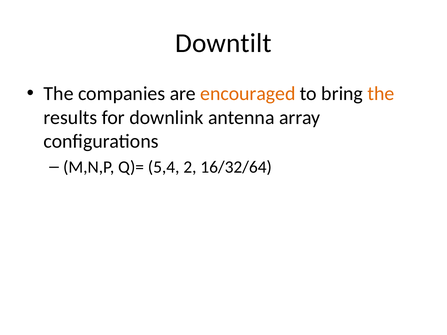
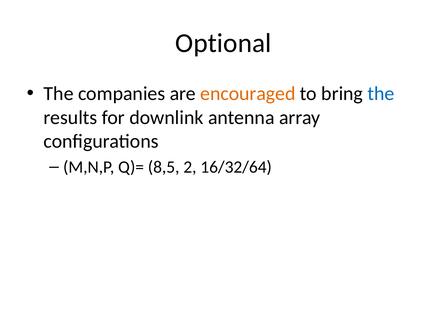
Downtilt: Downtilt -> Optional (223, 43)
the colour: orange -> blue (381, 94)
5,4: 5,4 -> 8,5 (164, 167)
